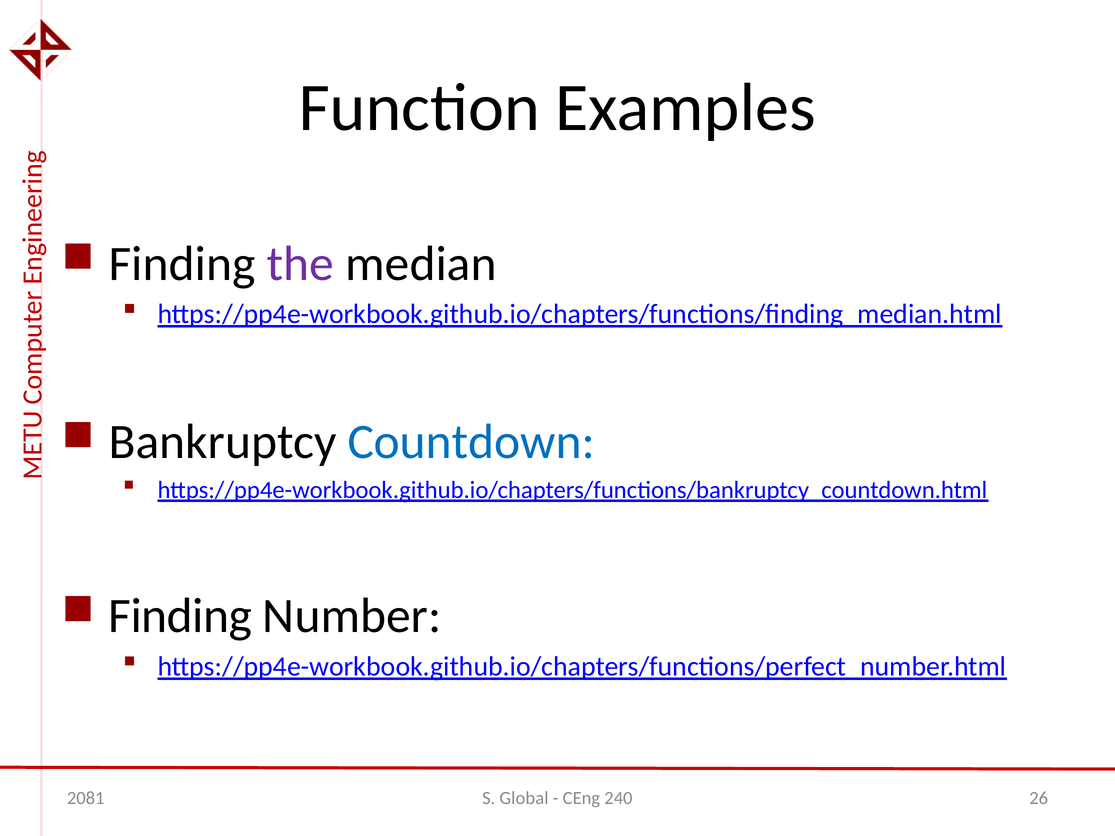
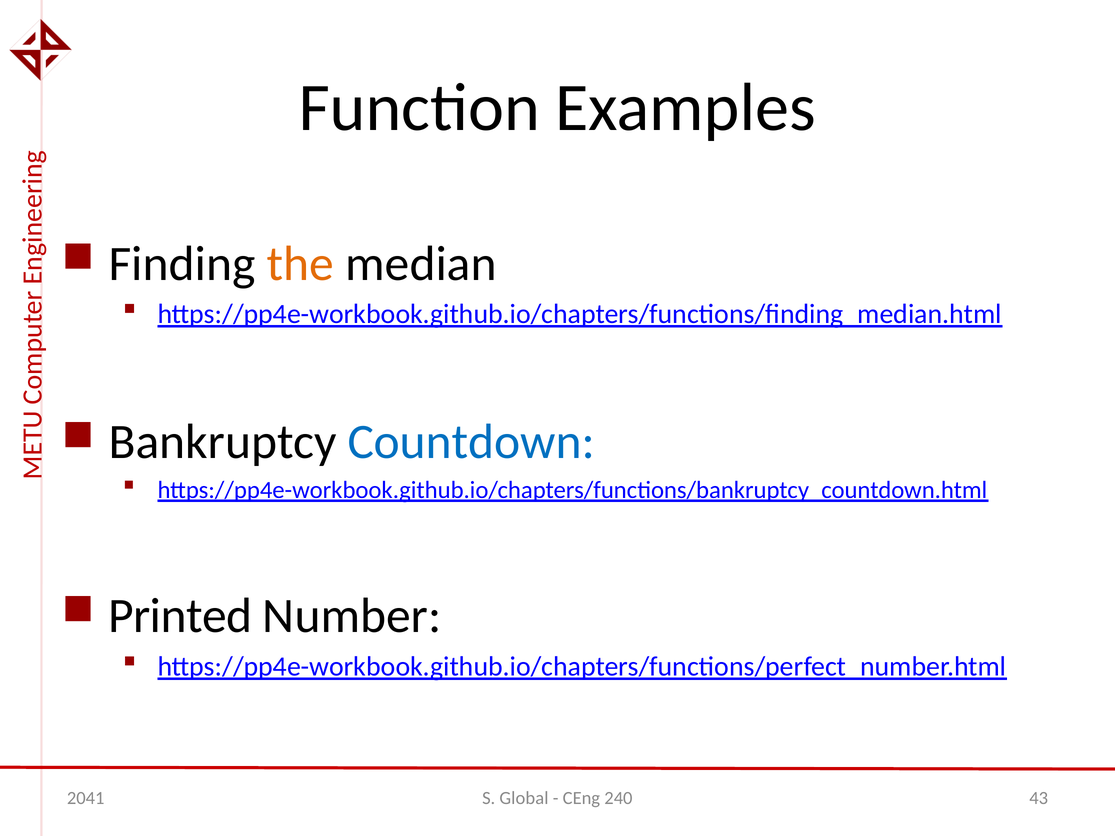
the colour: purple -> orange (300, 264)
Finding: Finding -> Printed (180, 616)
2081: 2081 -> 2041 (86, 799)
26: 26 -> 43 (1039, 798)
